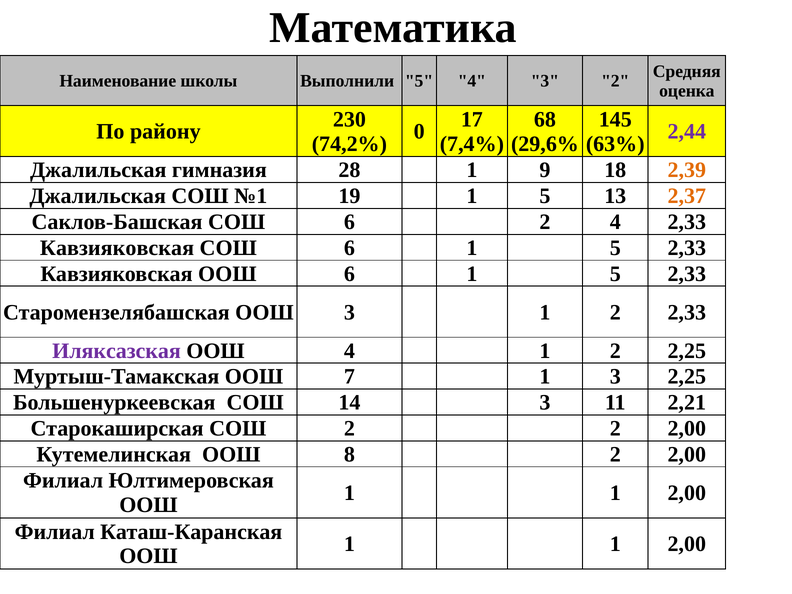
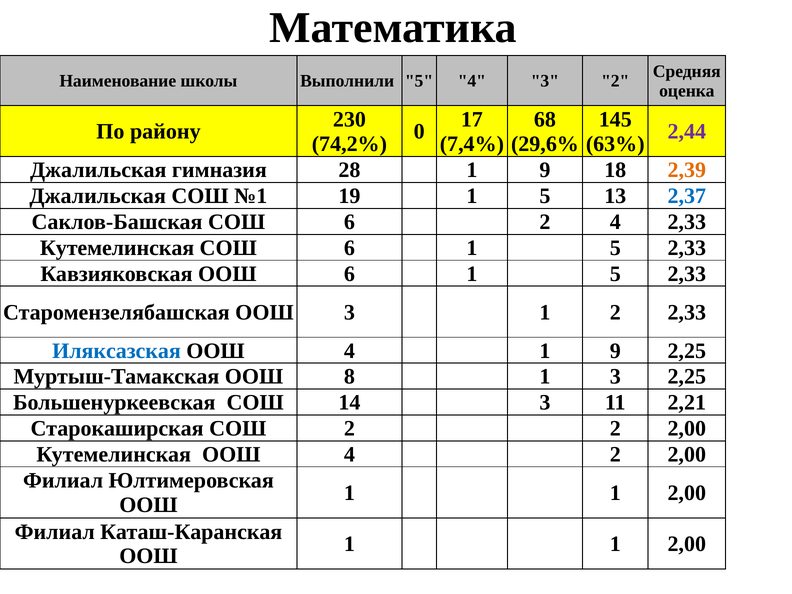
2,37 colour: orange -> blue (687, 196)
Кавзияковская: Кавзияковская -> Кутемелинская (117, 248)
Иляксазская colour: purple -> blue (116, 351)
4 1 2: 2 -> 9 (615, 351)
7: 7 -> 8 (349, 377)
Кутемелинская ООШ 8: 8 -> 4 (349, 454)
